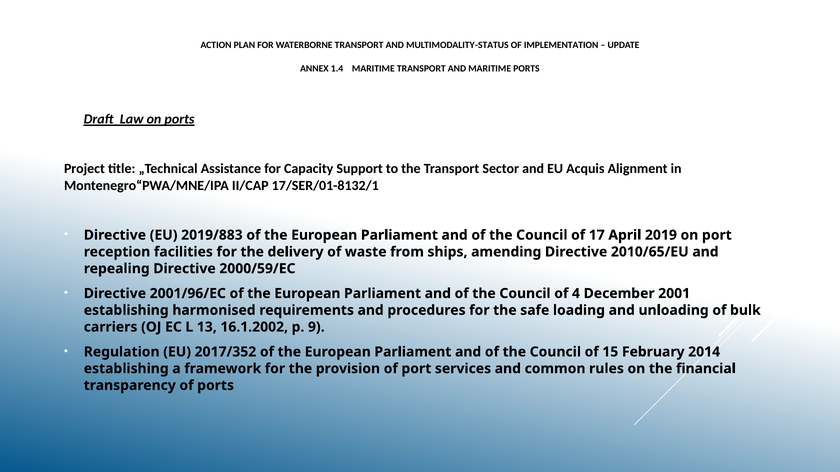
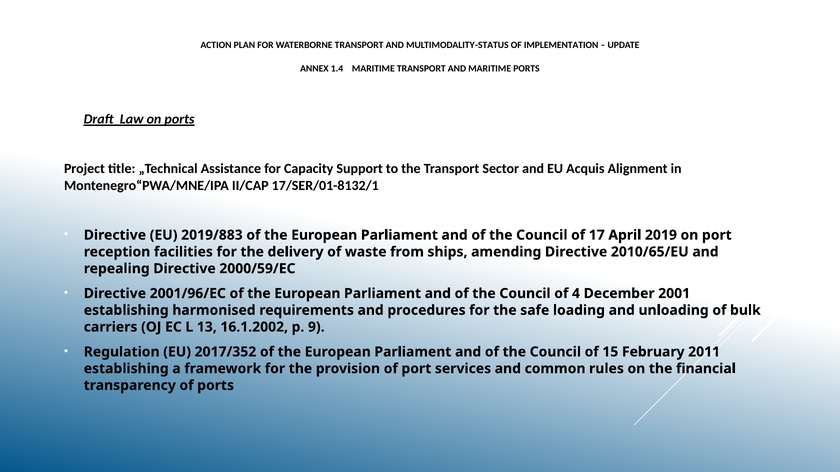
2014: 2014 -> 2011 (704, 352)
